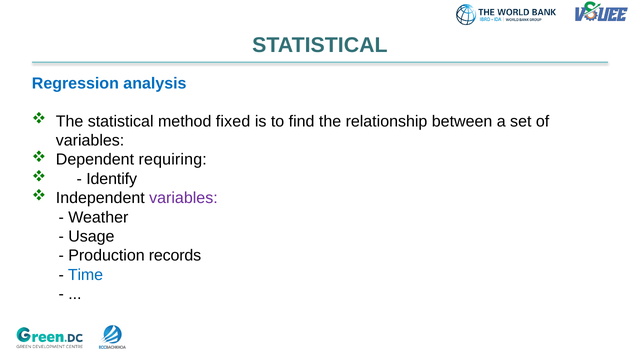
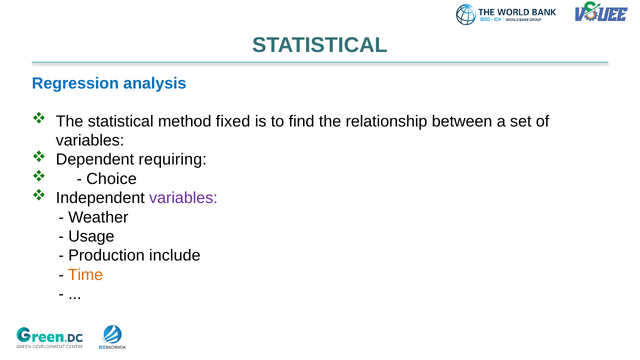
Identify: Identify -> Choice (112, 179)
records: records -> include (175, 256)
Time colour: blue -> orange (86, 275)
